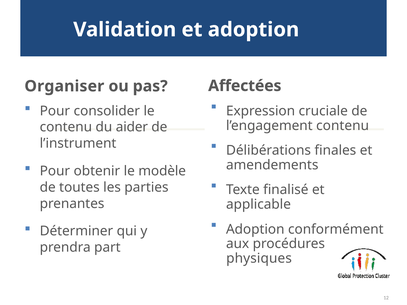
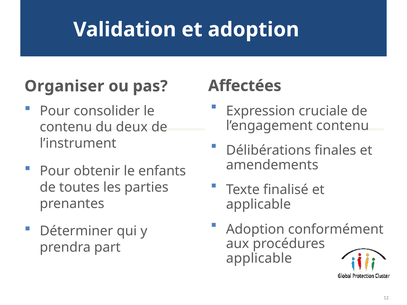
aider: aider -> deux (132, 127)
modèle: modèle -> enfants (162, 171)
physiques: physiques -> applicable (259, 259)
